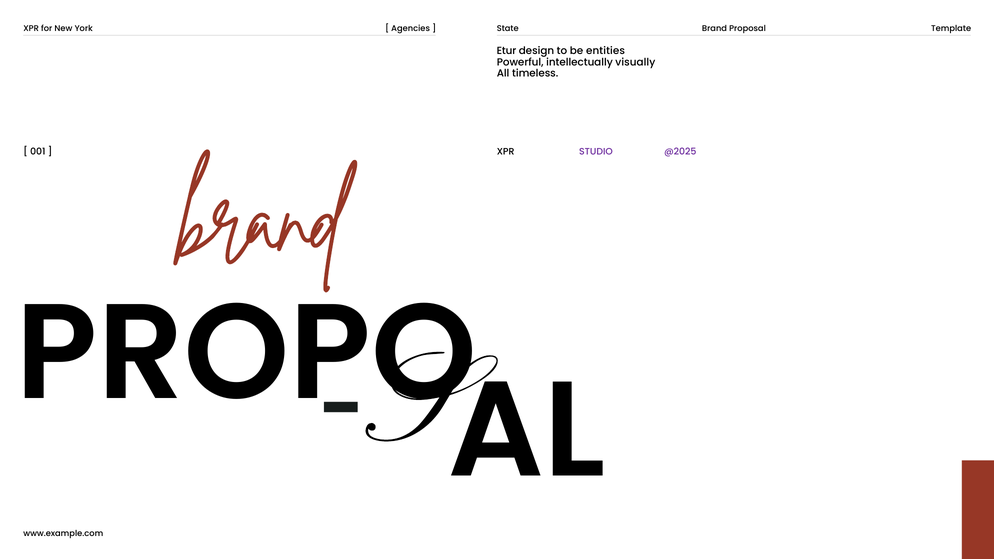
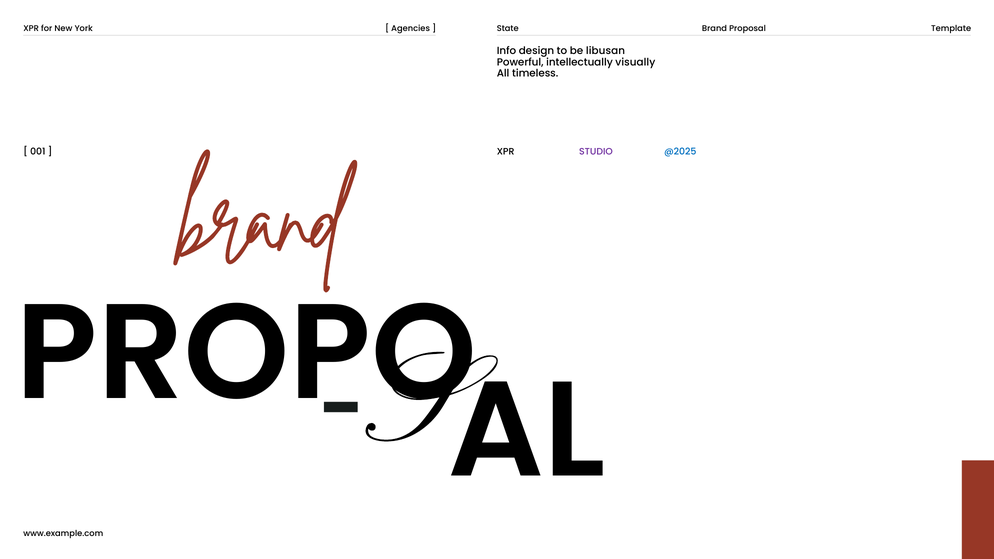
Etur: Etur -> Info (506, 51)
entities: entities -> libusan (606, 51)
@2025 colour: purple -> blue (680, 152)
